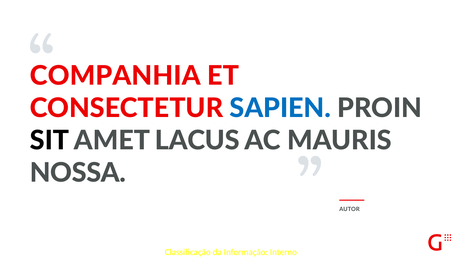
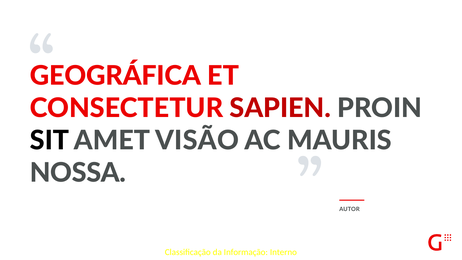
COMPANHIA: COMPANHIA -> GEOGRÁFICA (116, 76)
SAPIEN colour: blue -> red (280, 108)
LACUS: LACUS -> VISÃO (197, 141)
